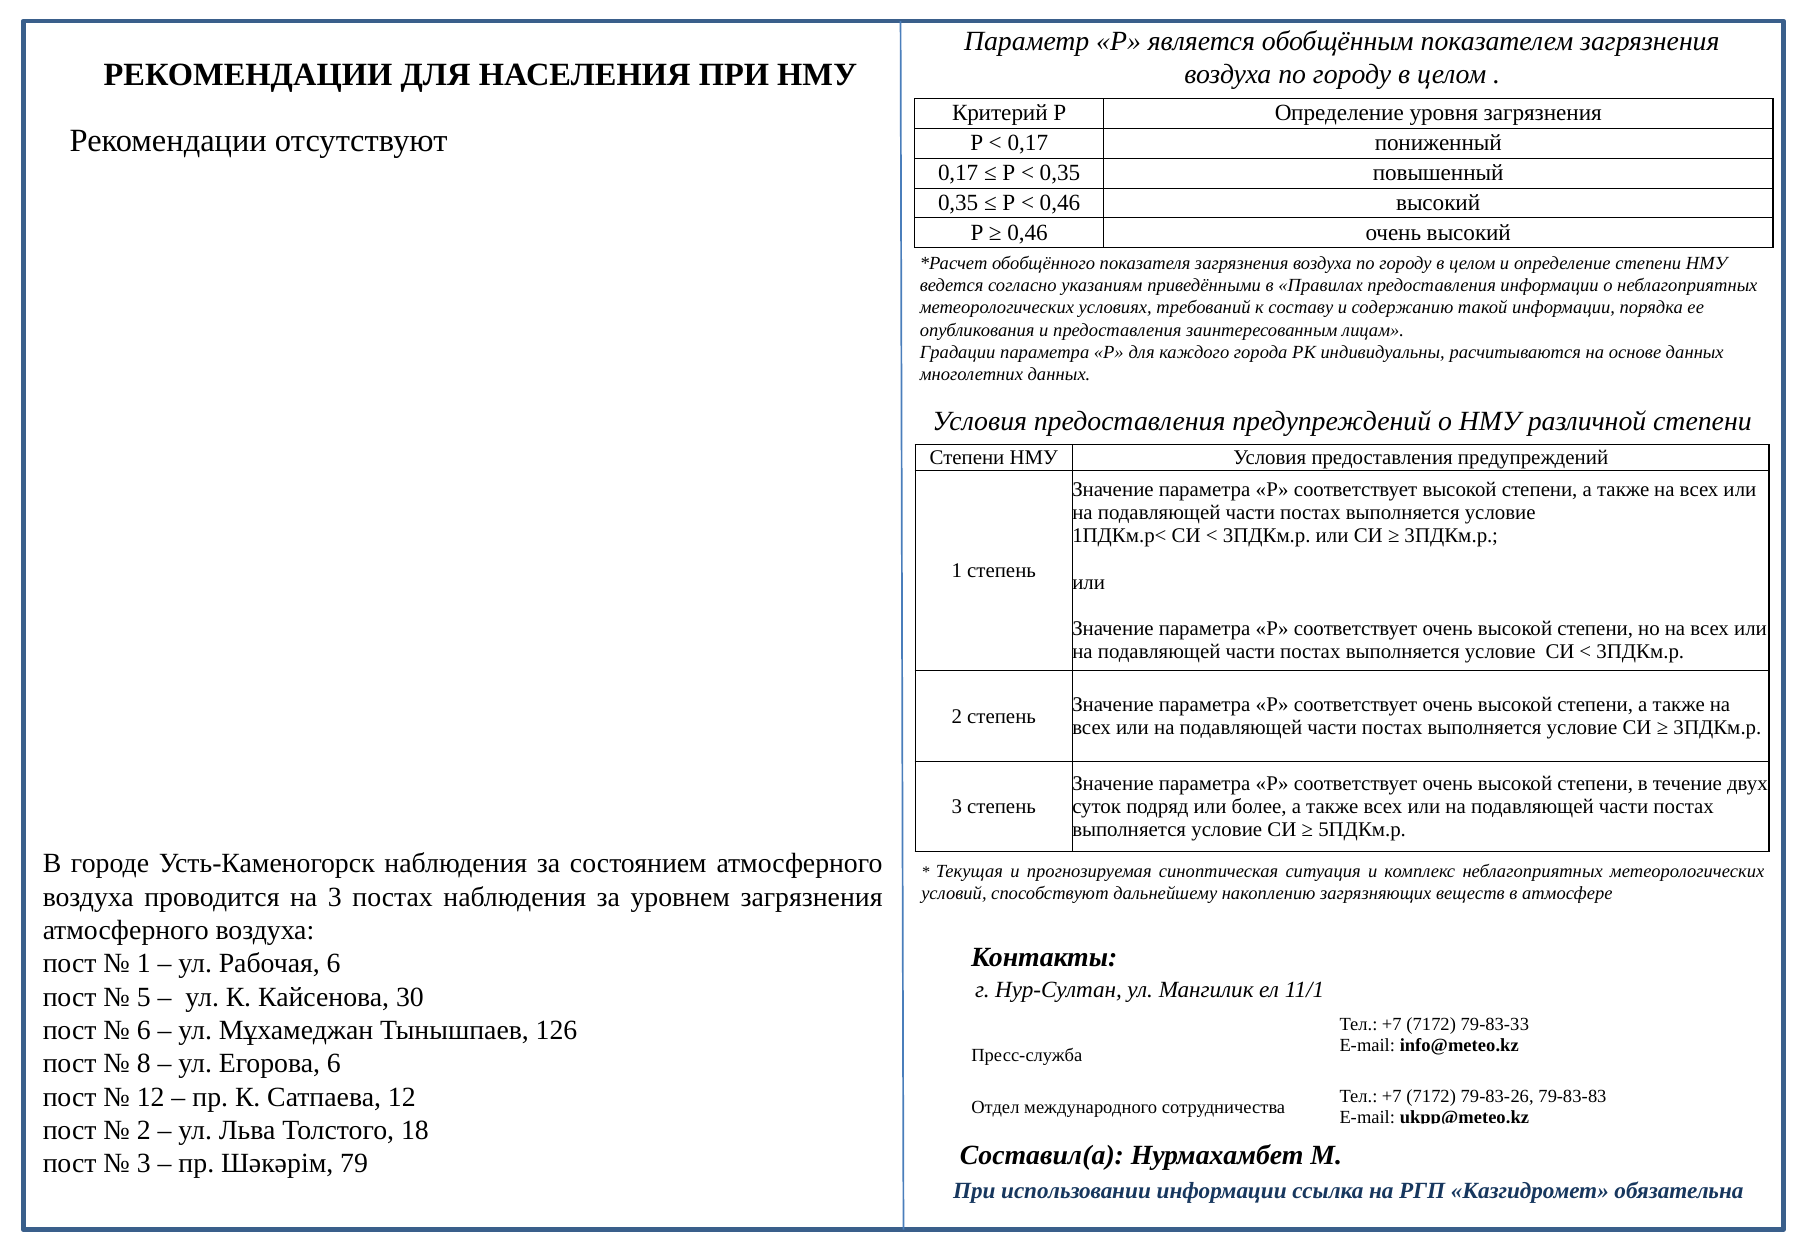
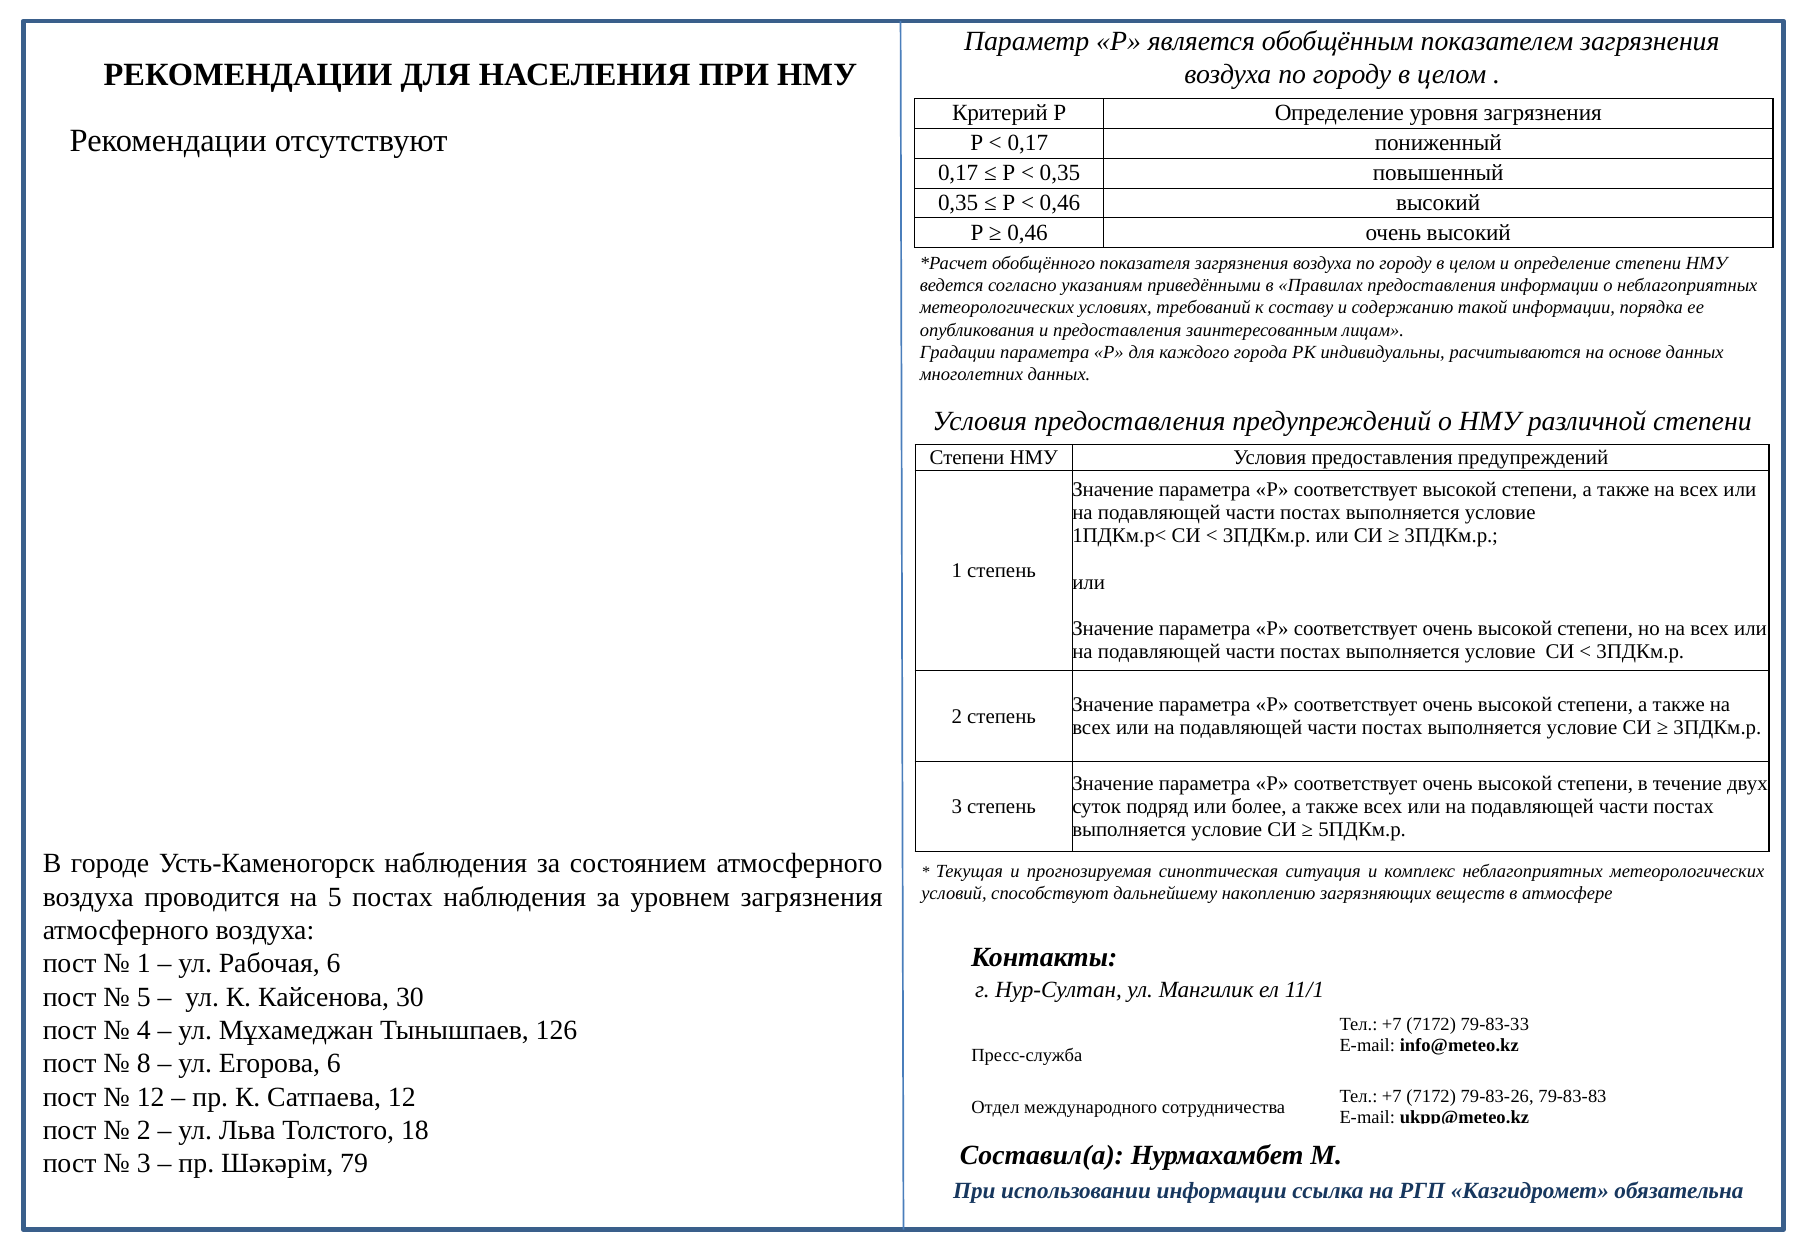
на 3: 3 -> 5 (335, 897)
6: 6 -> 4 (144, 1030)
